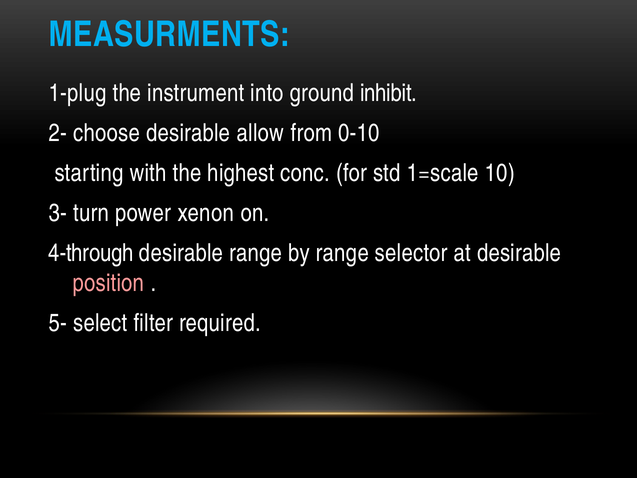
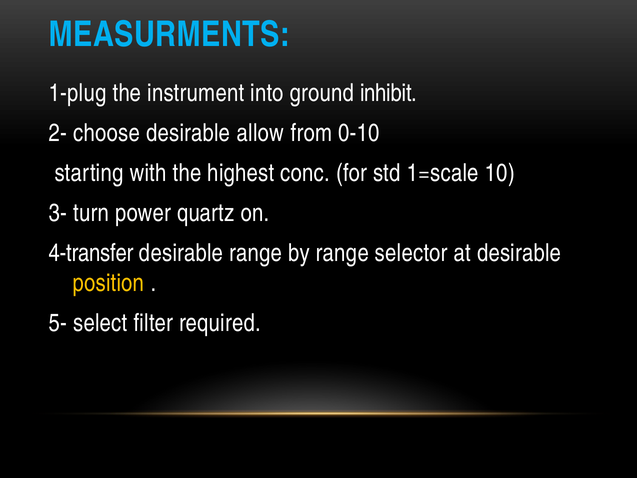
xenon: xenon -> quartz (206, 213)
4-through: 4-through -> 4-transfer (91, 253)
position colour: pink -> yellow (108, 283)
